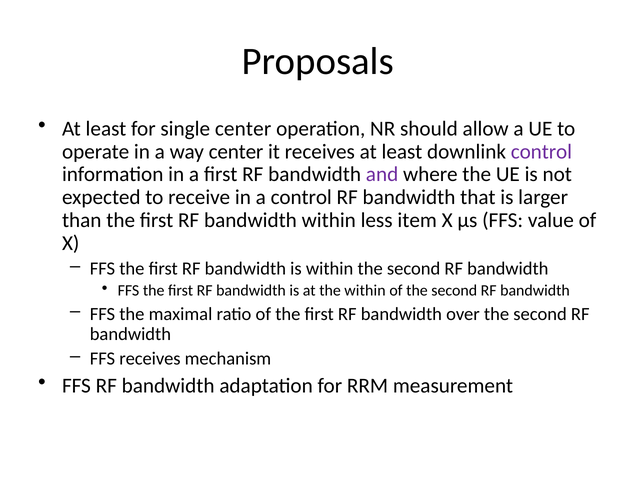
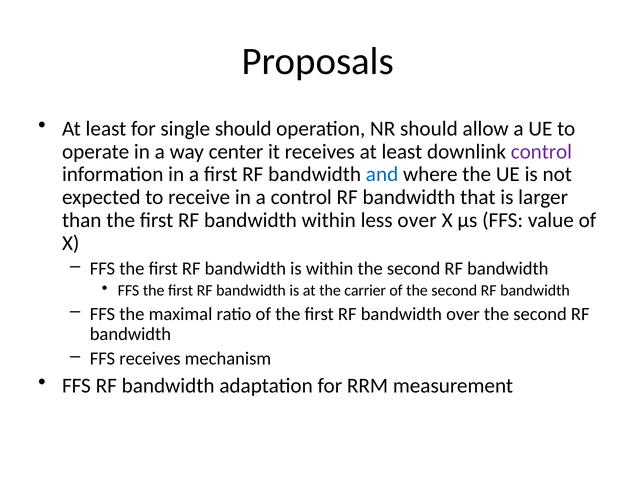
single center: center -> should (243, 129)
and colour: purple -> blue (382, 174)
less item: item -> over (417, 220)
the within: within -> carrier (365, 291)
